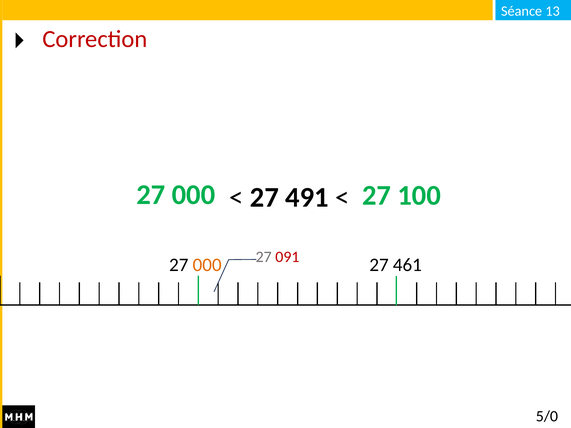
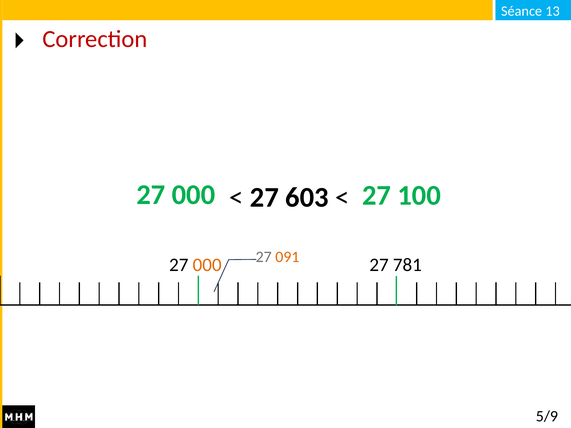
491: 491 -> 603 (307, 198)
091 colour: red -> orange (287, 257)
461: 461 -> 781 (407, 265)
5/0: 5/0 -> 5/9 (547, 417)
